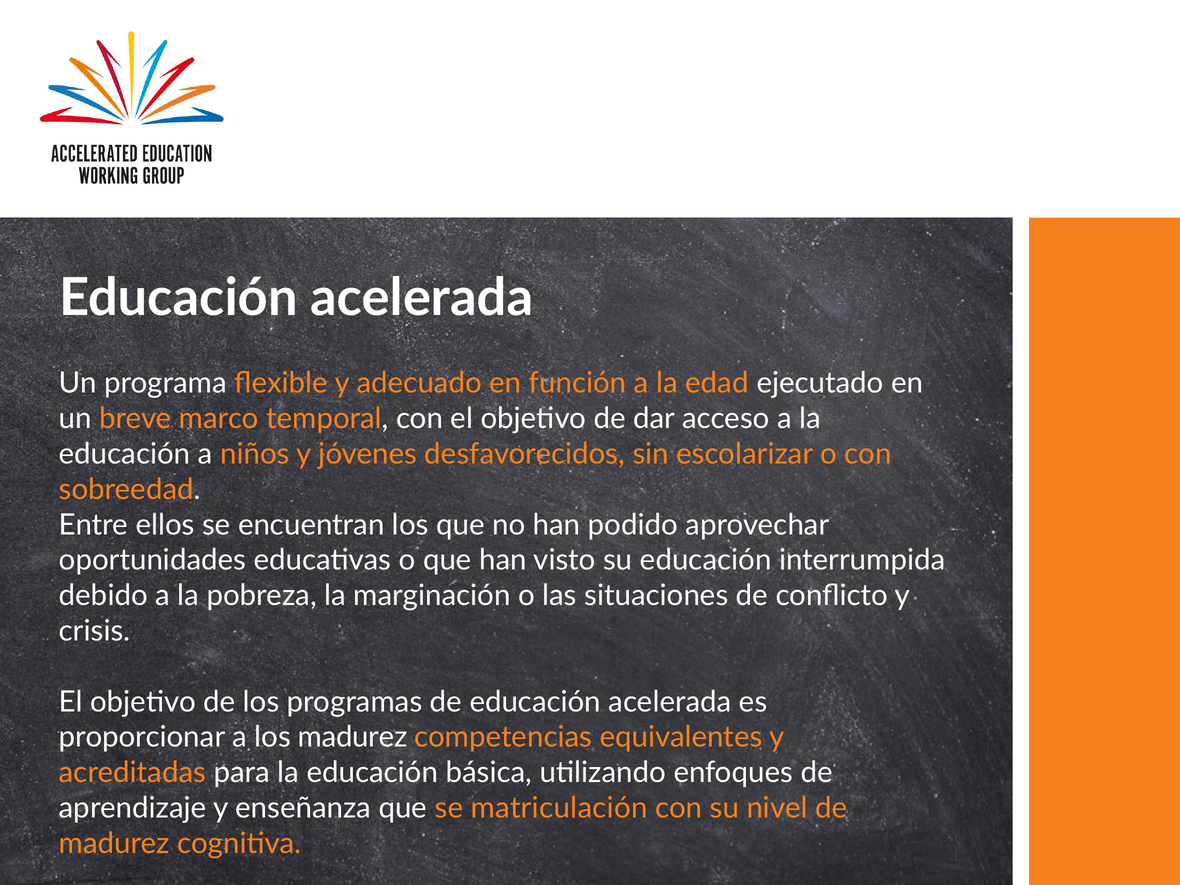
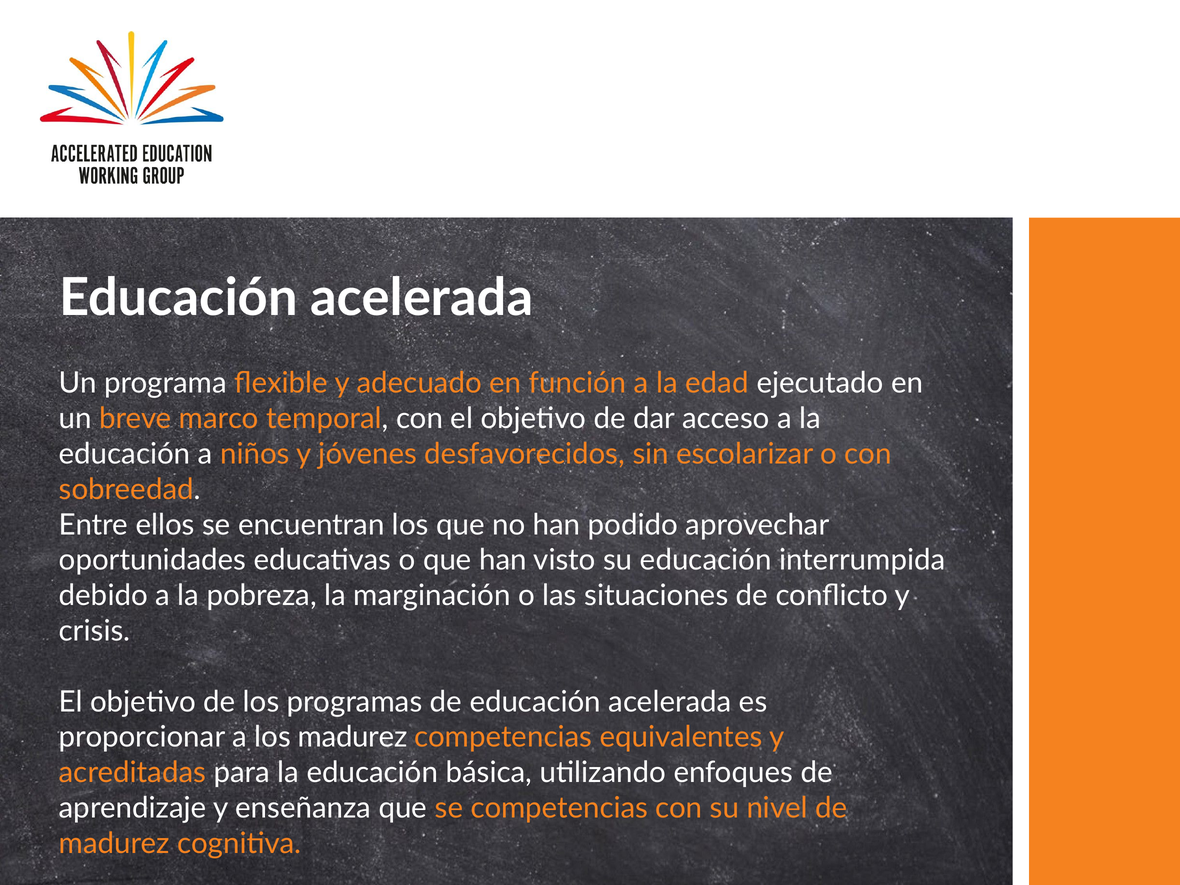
se matriculación: matriculación -> competencias (559, 808)
